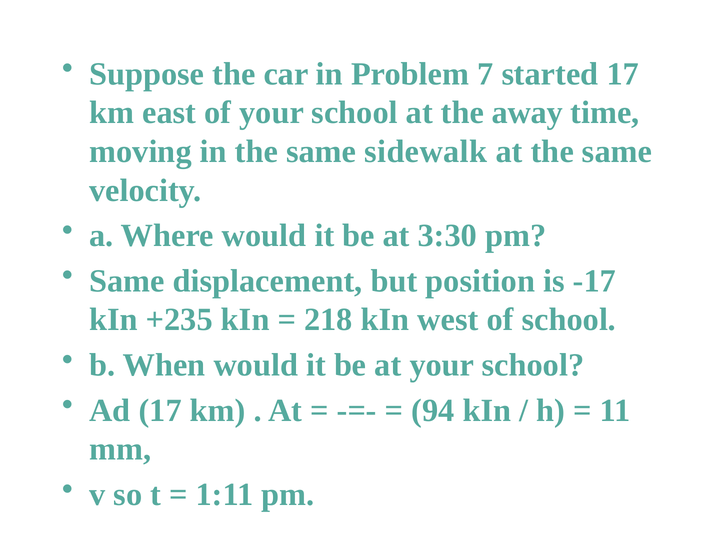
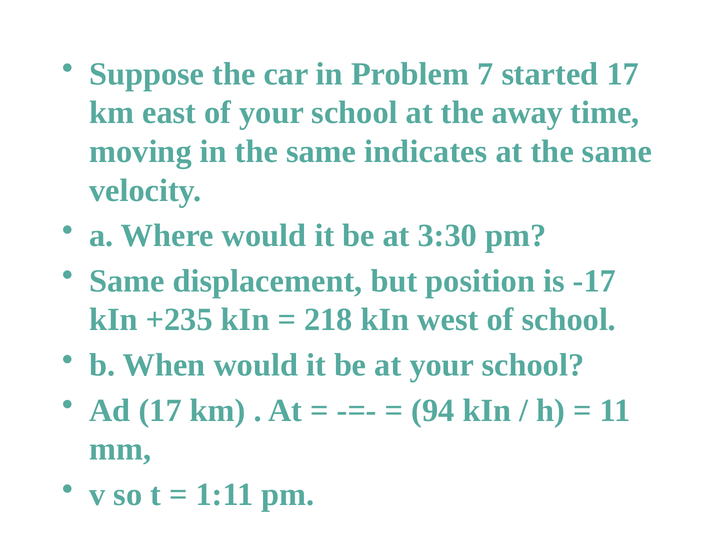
sidewalk: sidewalk -> indicates (426, 152)
